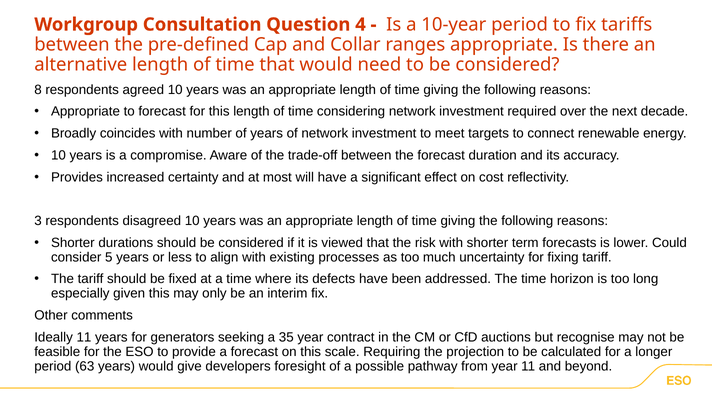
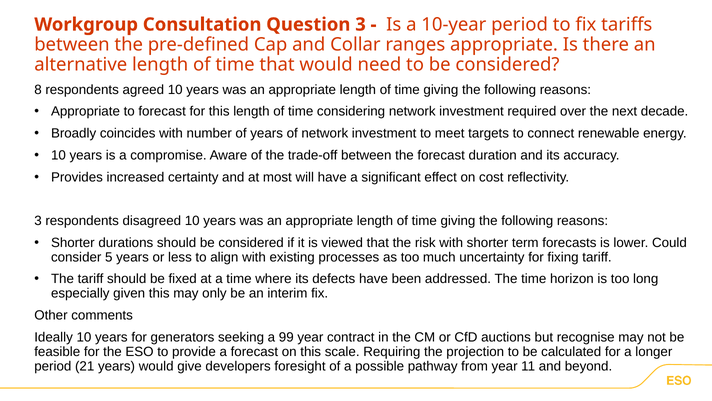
Question 4: 4 -> 3 (360, 24)
Ideally 11: 11 -> 10 (84, 337)
35: 35 -> 99 (286, 337)
63: 63 -> 21 (85, 366)
